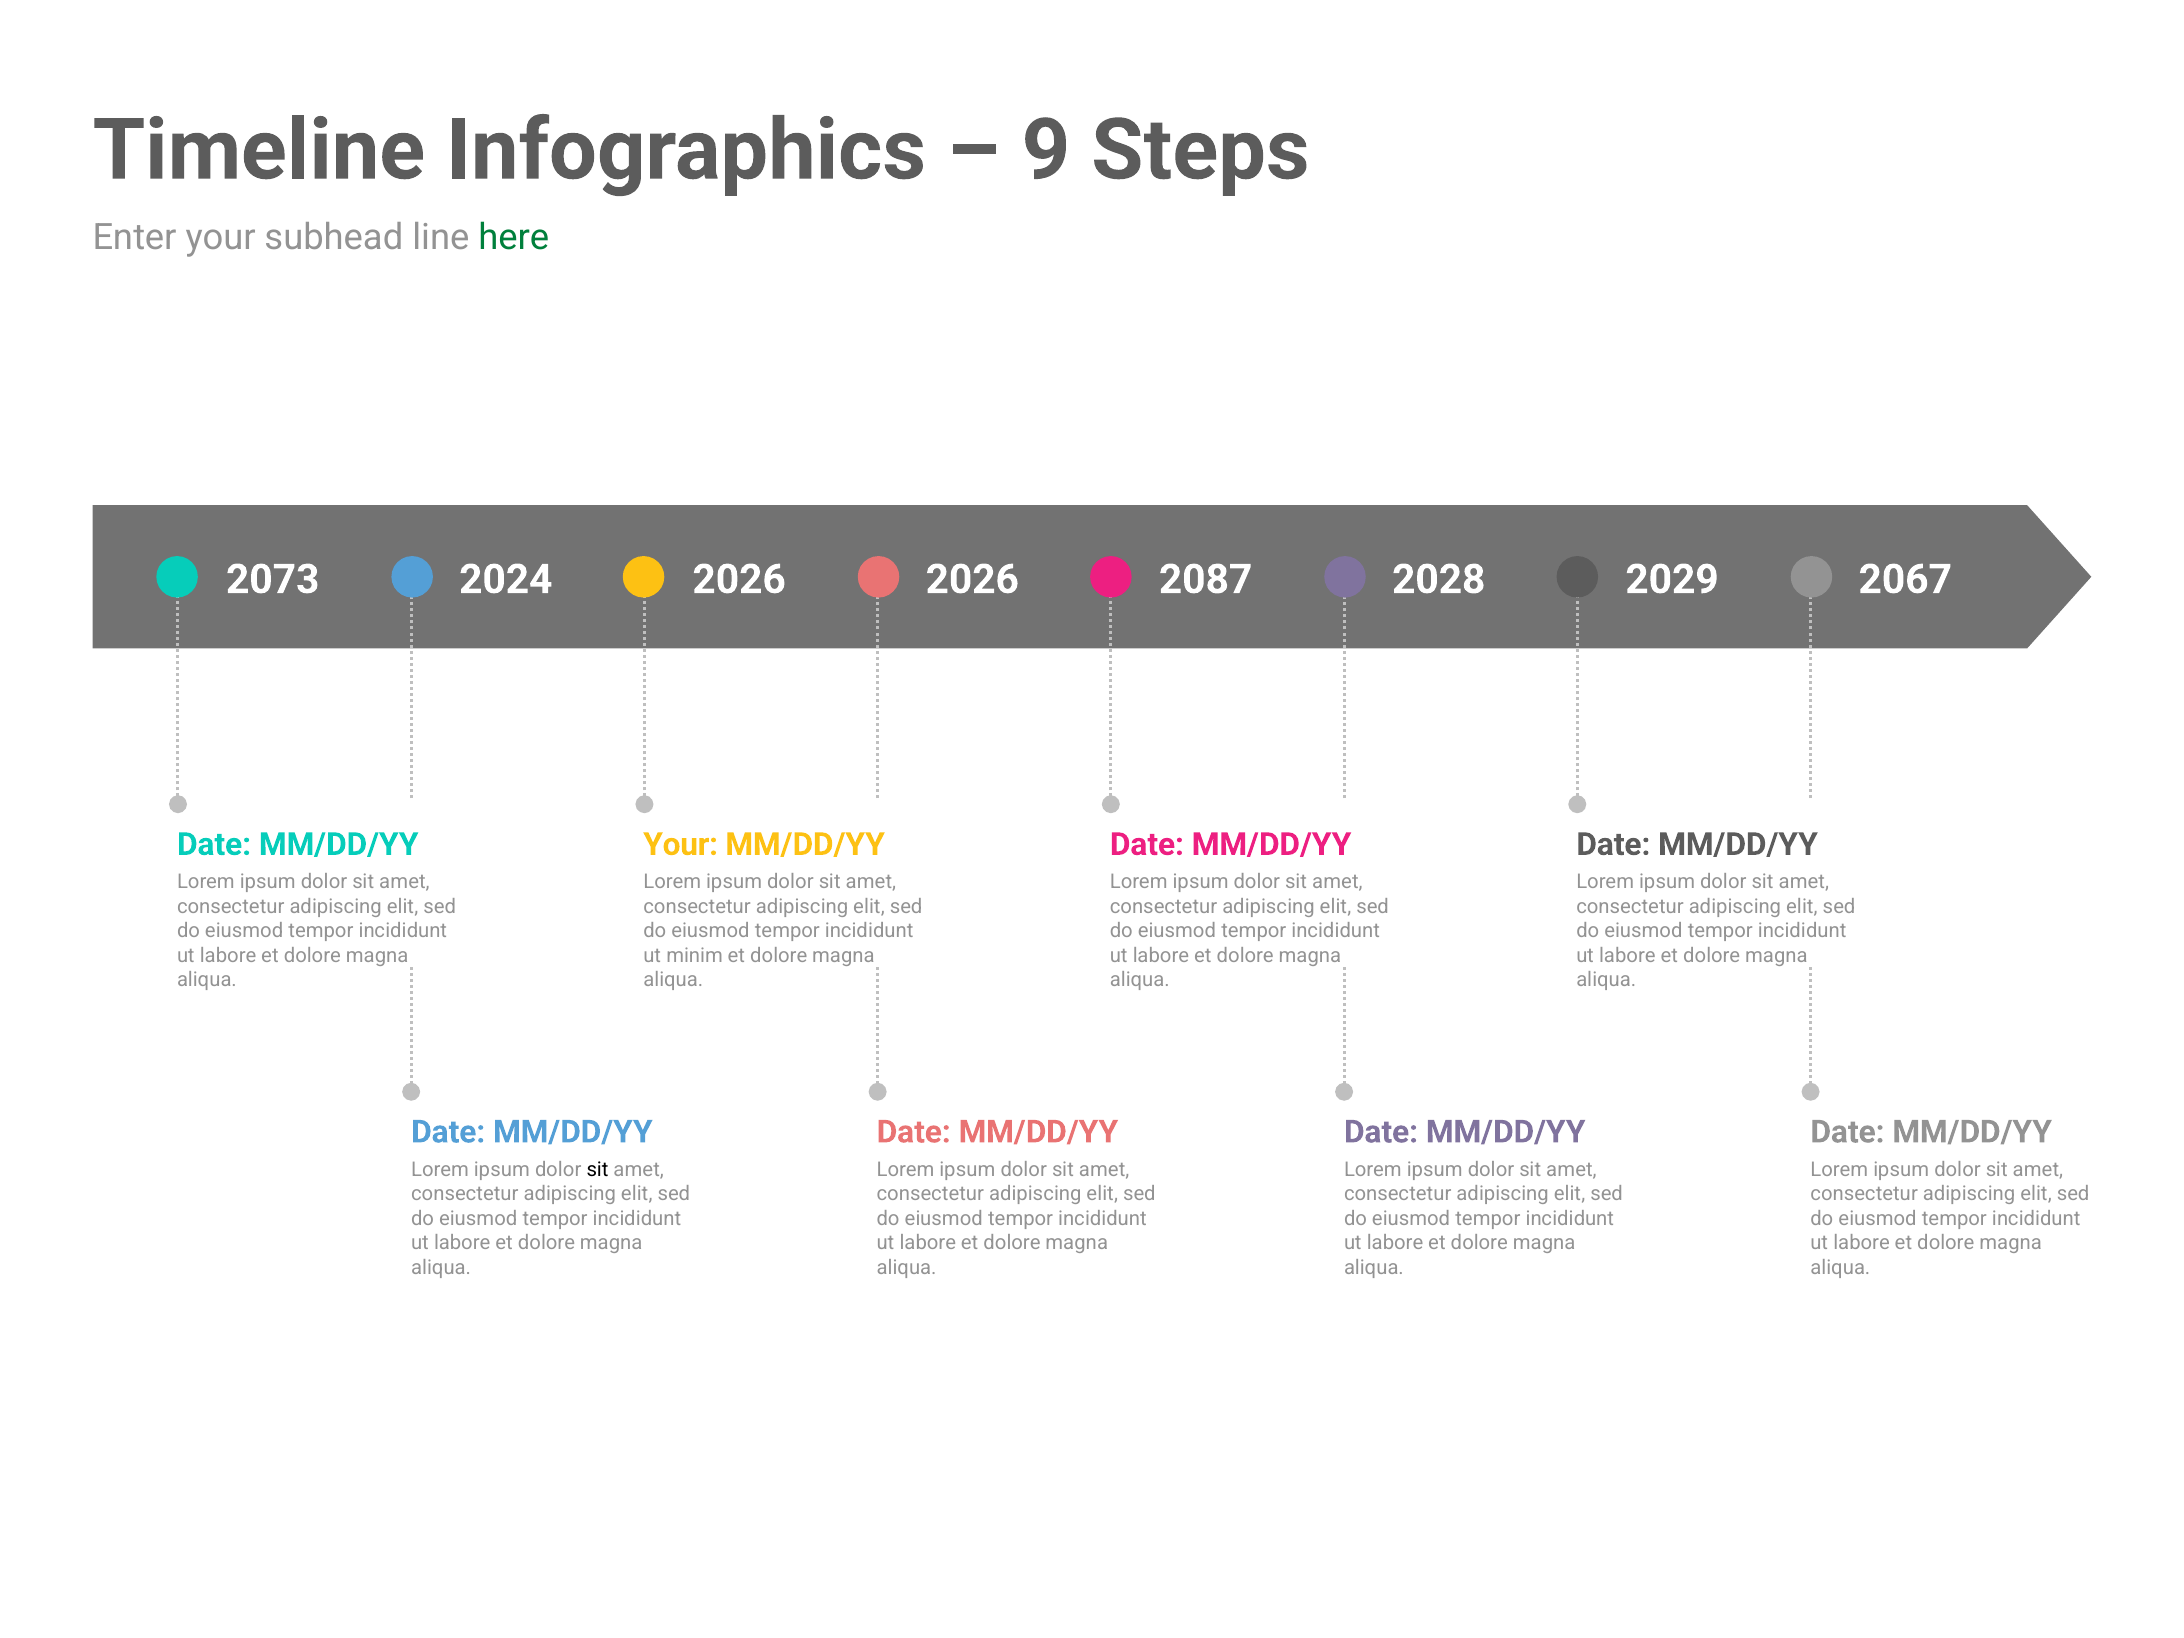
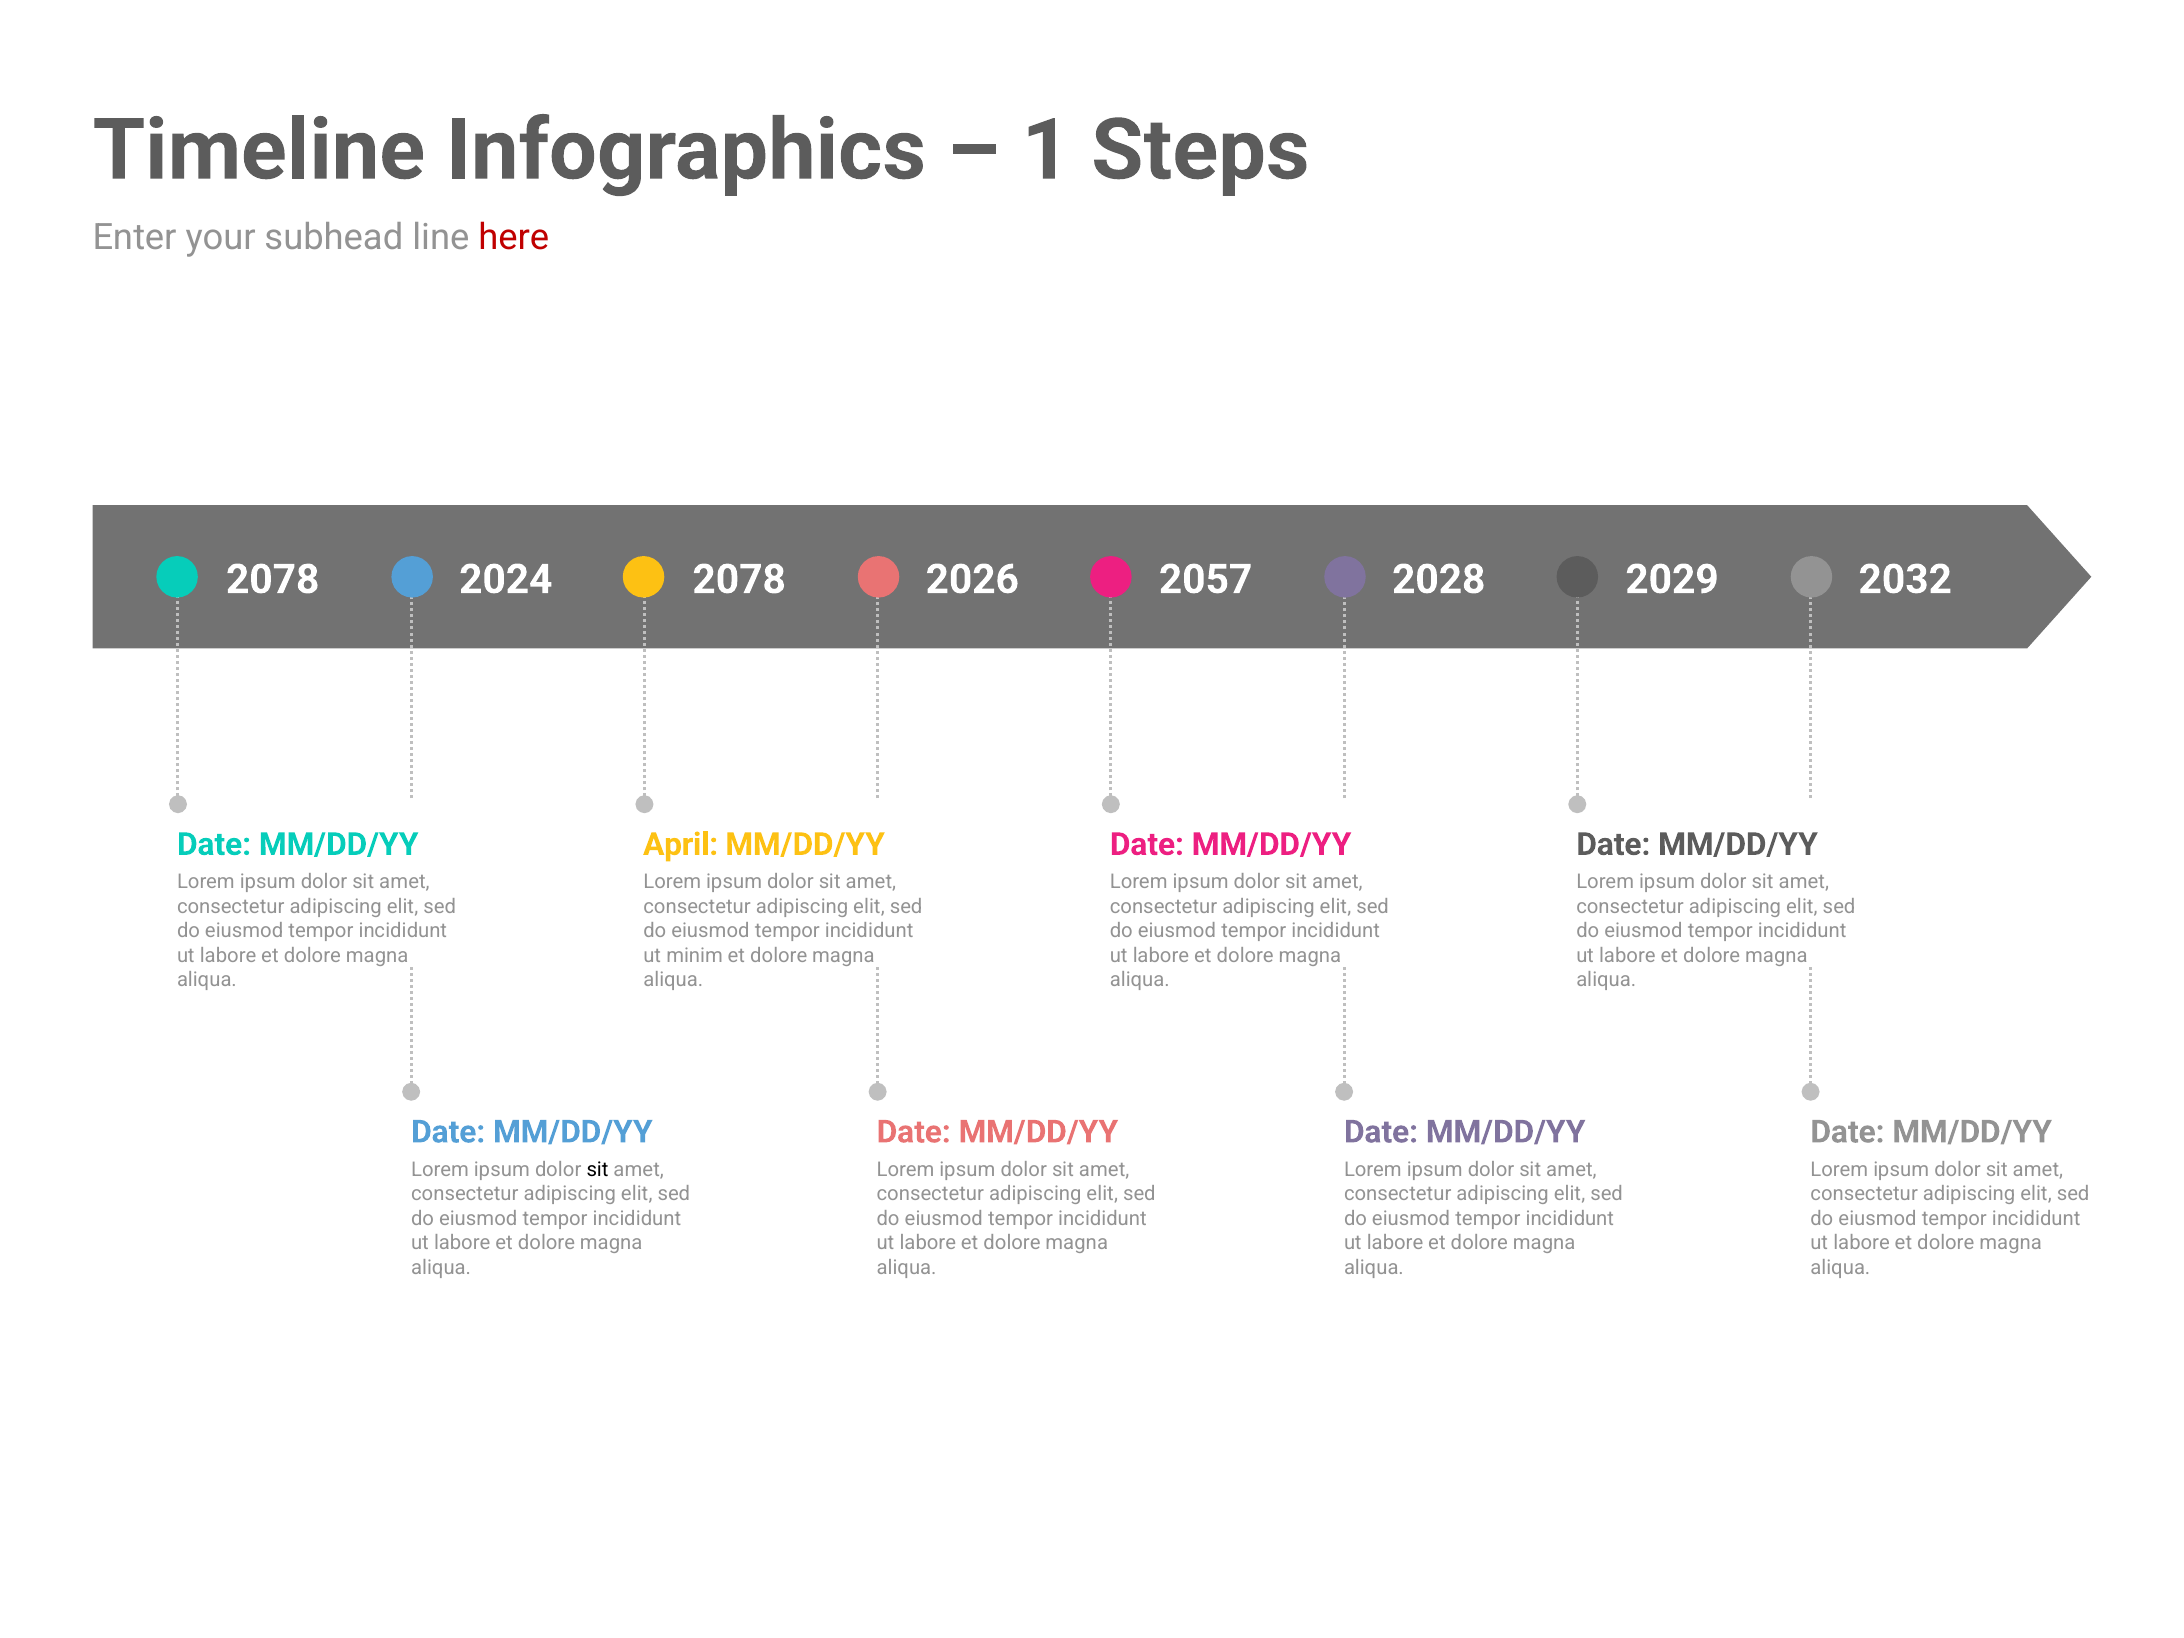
9: 9 -> 1 (1046, 150)
here colour: green -> red (514, 238)
2073: 2073 -> 2078 (273, 580)
2024 2026: 2026 -> 2078 (739, 580)
2087: 2087 -> 2057 (1206, 580)
2067: 2067 -> 2032 (1905, 580)
Your: Your -> April (681, 844)
